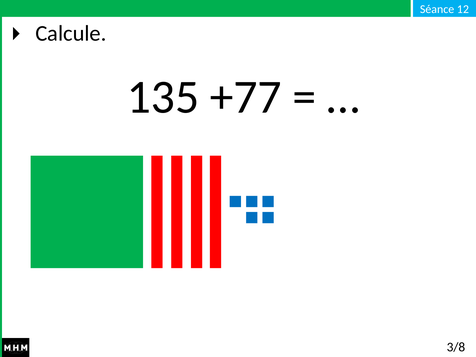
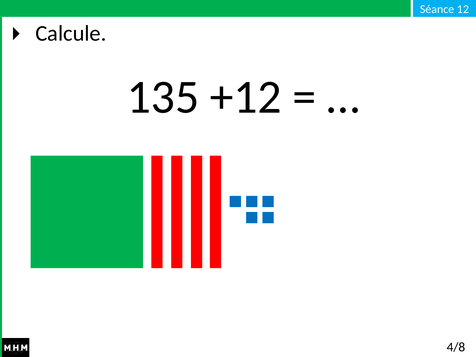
+77: +77 -> +12 (246, 97)
3/8: 3/8 -> 4/8 (456, 347)
